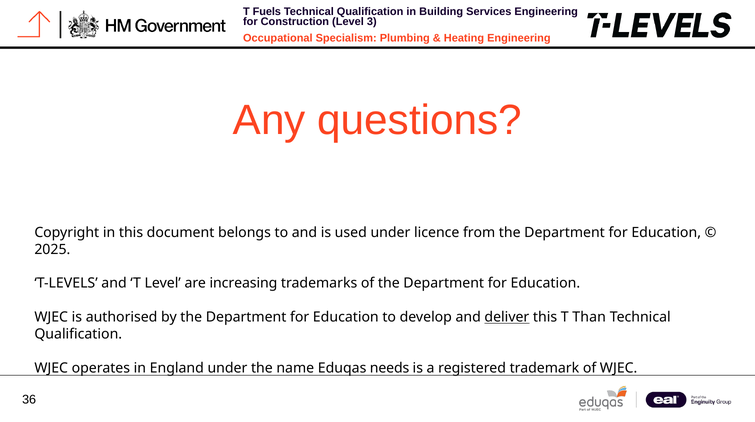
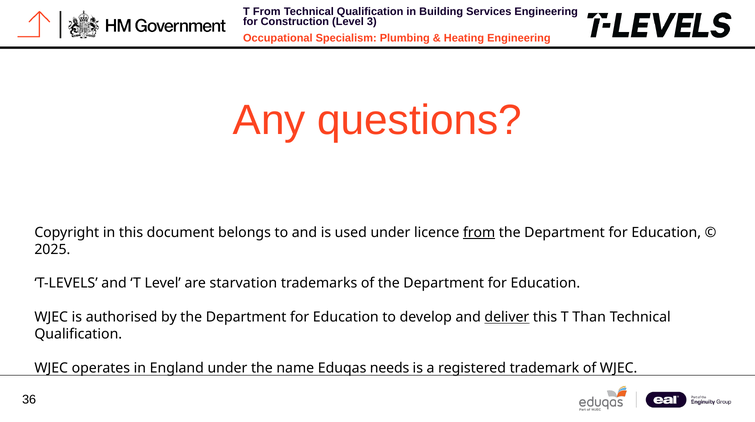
T Fuels: Fuels -> From (267, 11)
from underline: none -> present (479, 232)
increasing: increasing -> starvation (243, 283)
